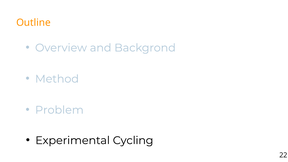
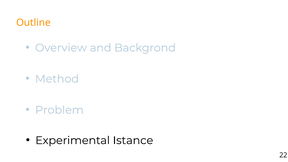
Cycling: Cycling -> Istance (133, 140)
